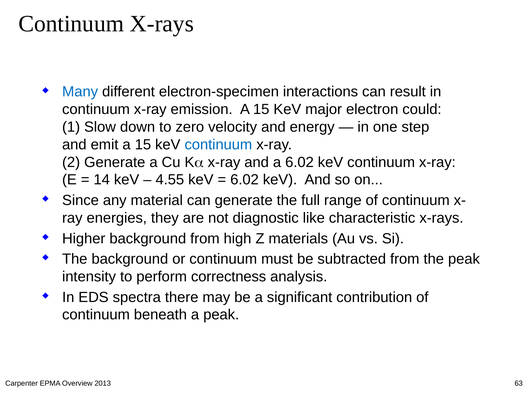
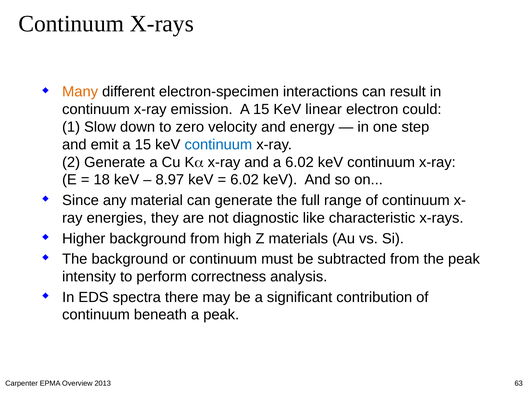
Many colour: blue -> orange (80, 92)
major: major -> linear (324, 109)
14: 14 -> 18 (102, 180)
4.55: 4.55 -> 8.97 (170, 180)
